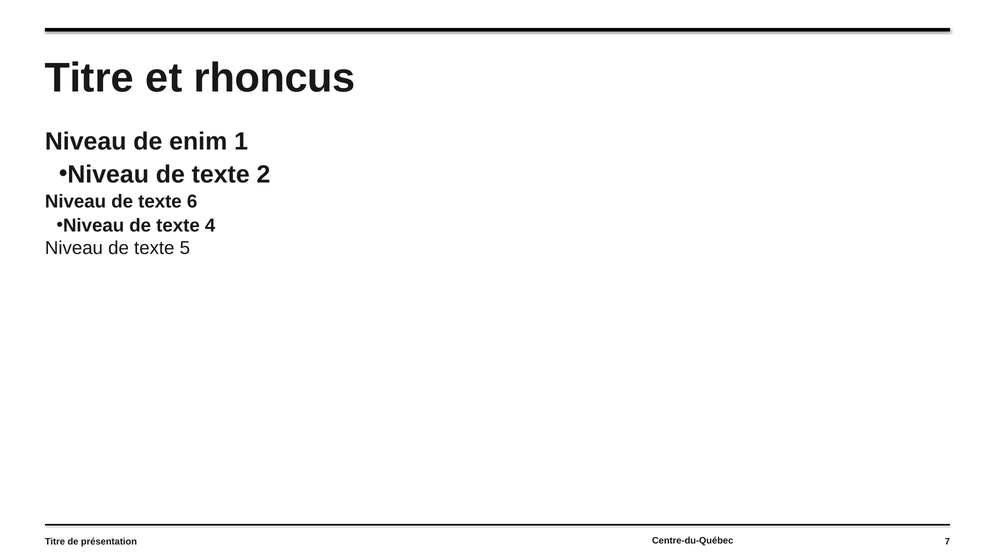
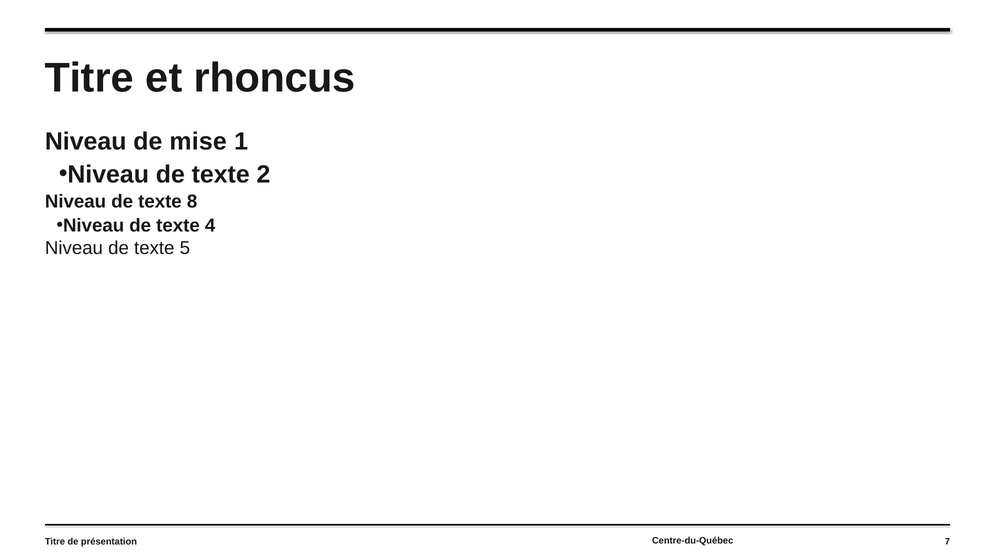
enim: enim -> mise (198, 142)
6: 6 -> 8 (192, 202)
